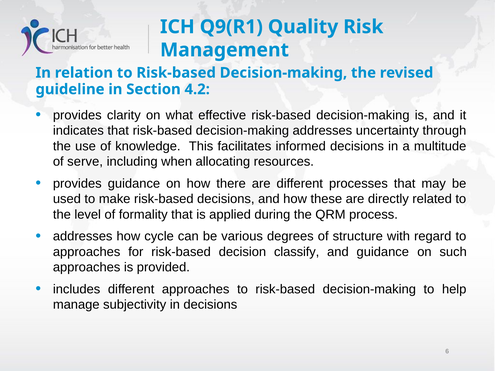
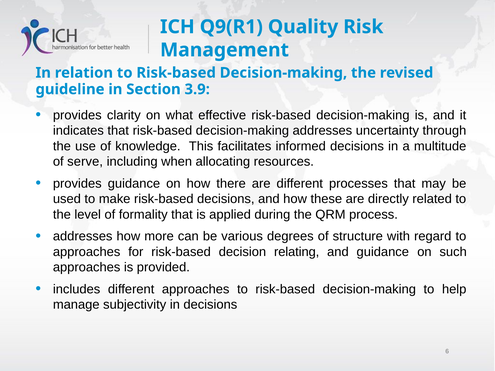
4.2: 4.2 -> 3.9 (197, 89)
cycle: cycle -> more (159, 237)
classify: classify -> relating (297, 252)
